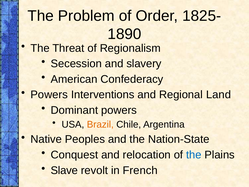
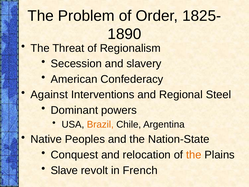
Powers: Powers -> Against (49, 95)
Land: Land -> Steel (219, 95)
the colour: blue -> orange (194, 155)
